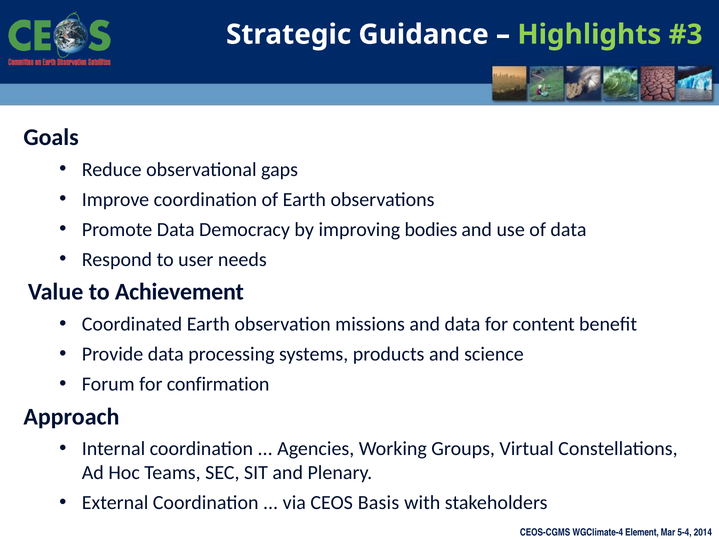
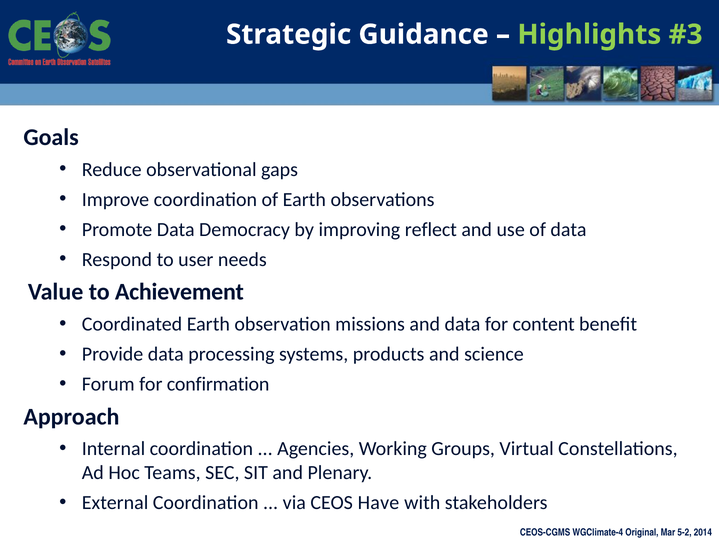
bodies: bodies -> reflect (431, 230)
Basis: Basis -> Have (378, 503)
Element: Element -> Original (642, 533)
5-4: 5-4 -> 5-2 (684, 533)
